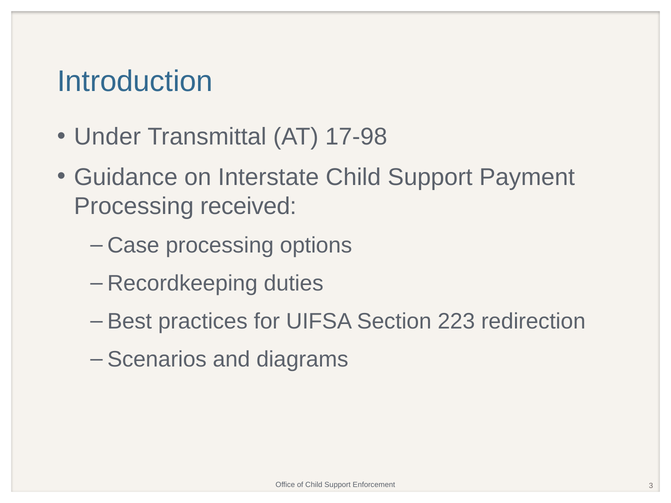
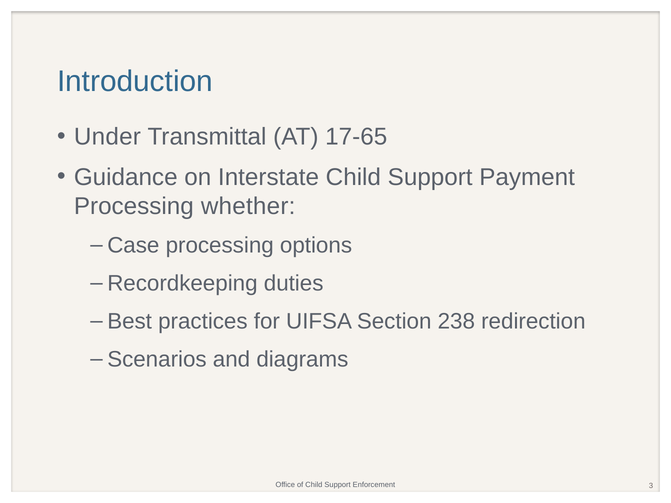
17-98: 17-98 -> 17-65 (356, 137)
received: received -> whether (248, 207)
223: 223 -> 238 (456, 322)
